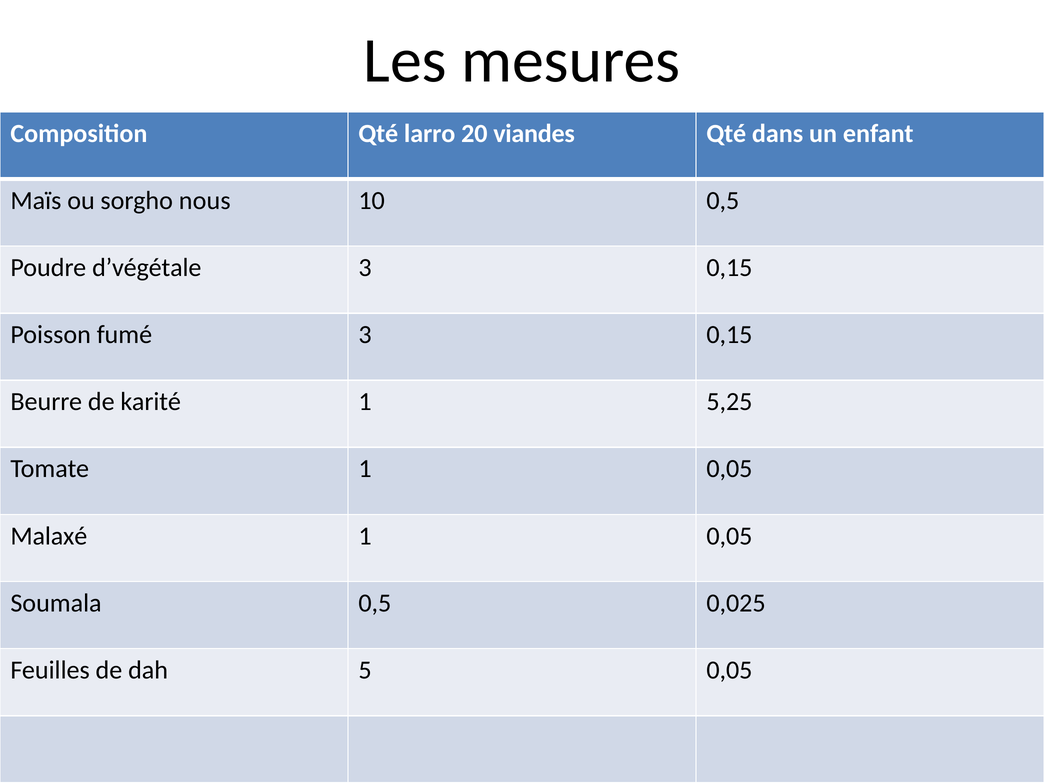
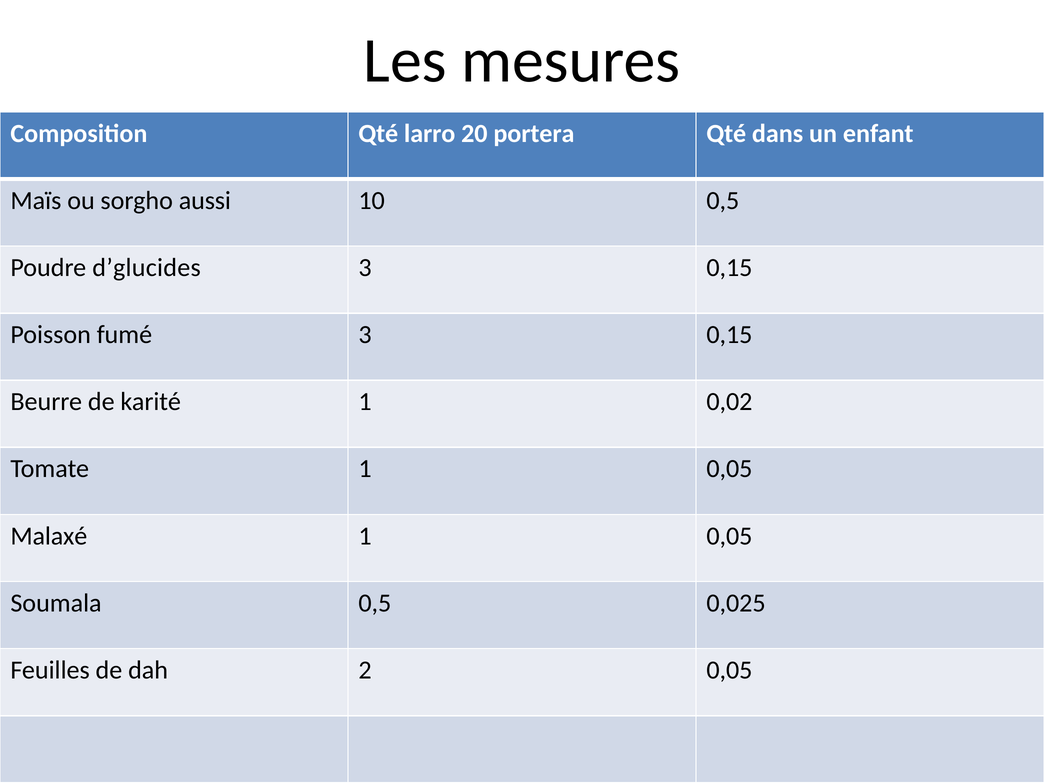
viandes: viandes -> portera (534, 133)
nous: nous -> aussi (205, 201)
d’végétale: d’végétale -> d’glucides (147, 268)
5,25: 5,25 -> 0,02 (729, 402)
5: 5 -> 2 (365, 670)
